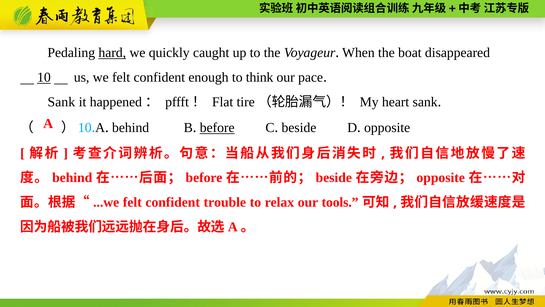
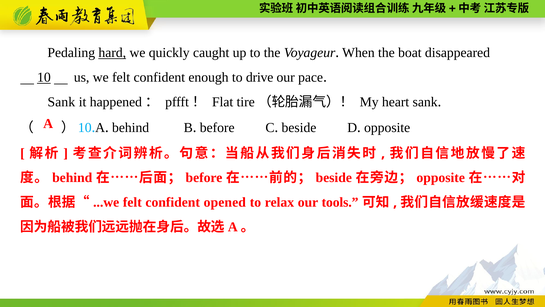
think: think -> drive (260, 77)
before underline: present -> none (217, 128)
trouble: trouble -> opened (225, 202)
